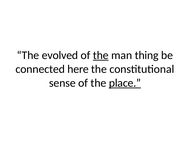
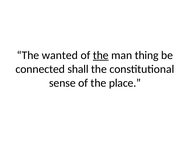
evolved: evolved -> wanted (60, 55)
here: here -> shall (78, 69)
place underline: present -> none (125, 83)
